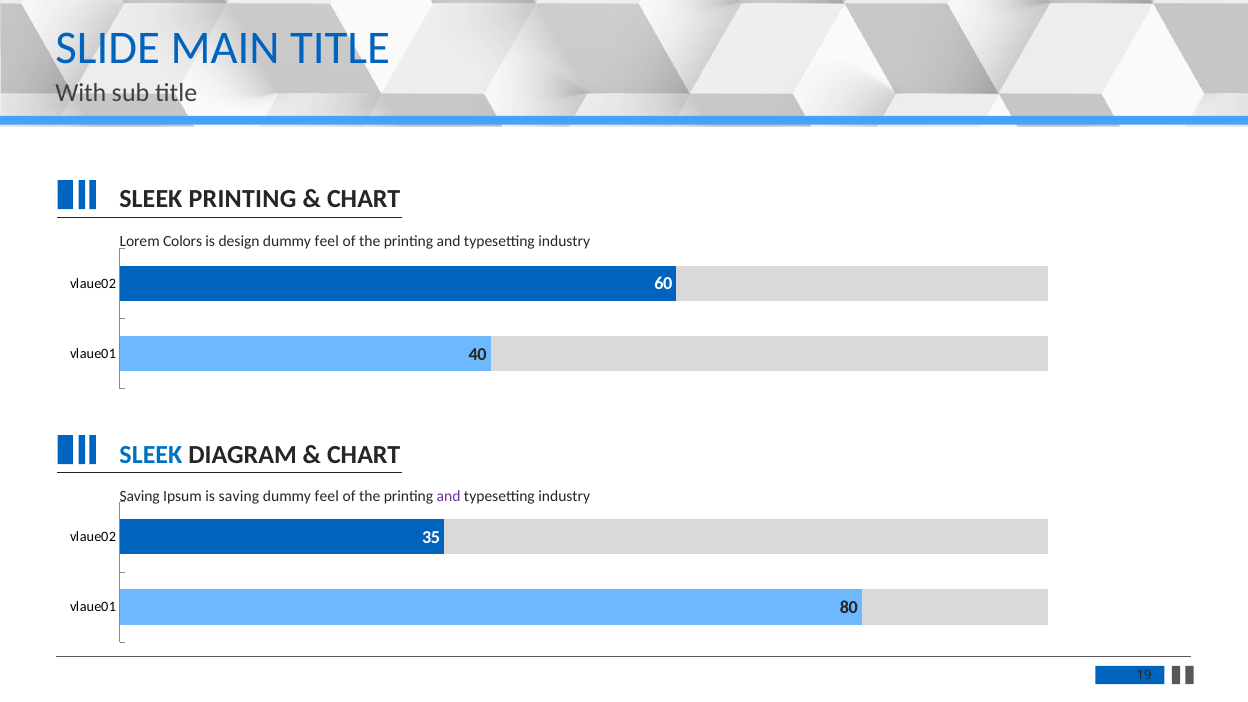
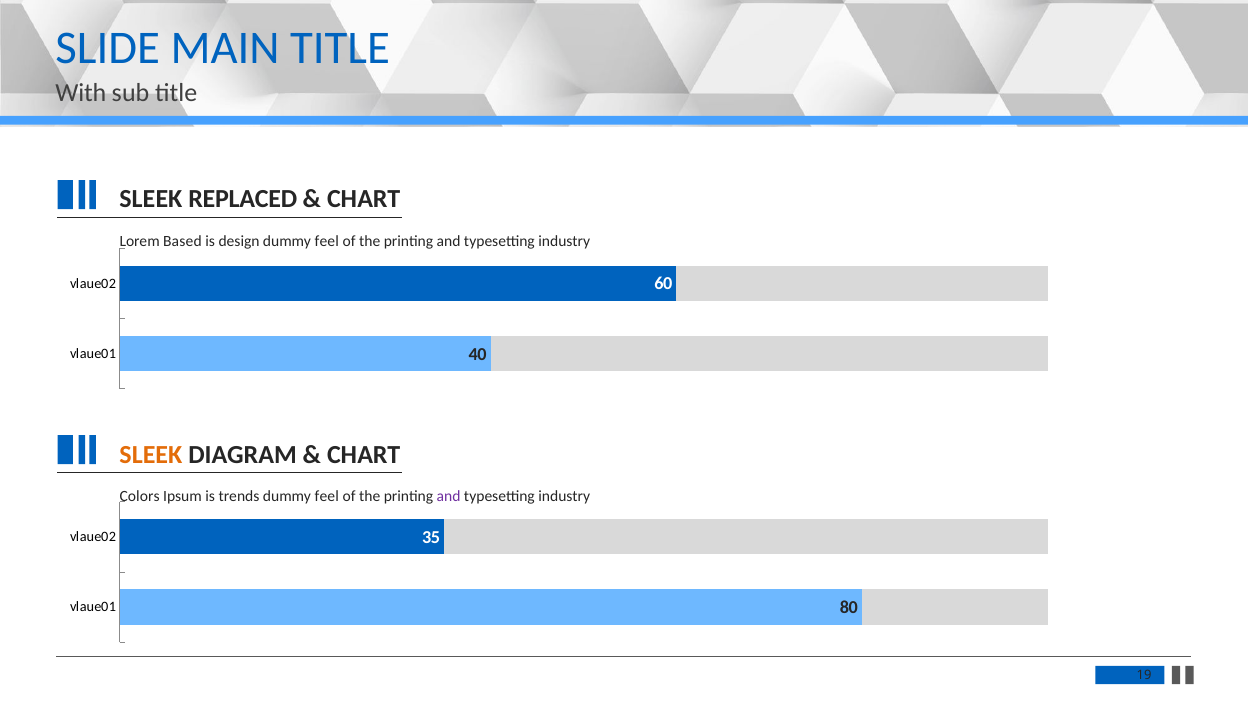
SLEEK PRINTING: PRINTING -> REPLACED (243, 199)
Colors: Colors -> Based (182, 241)
SLEEK colour: blue -> orange (151, 454)
Saving: Saving -> Colors (140, 496)
is saving: saving -> trends (239, 496)
